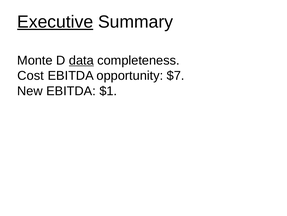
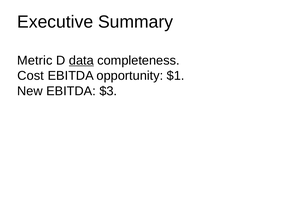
Executive underline: present -> none (55, 22)
Monte: Monte -> Metric (35, 60)
$7: $7 -> $1 (176, 75)
$1: $1 -> $3 (108, 91)
